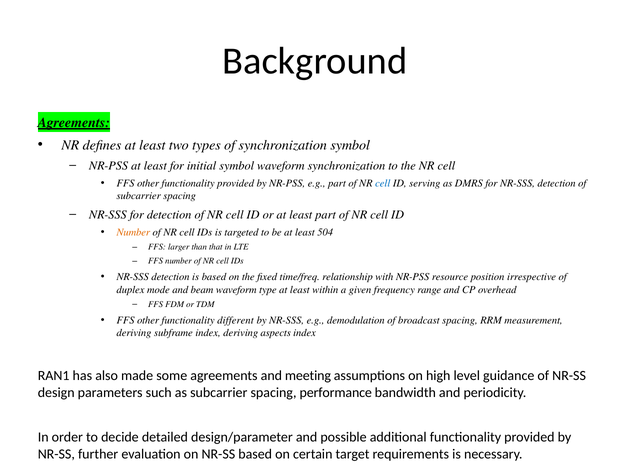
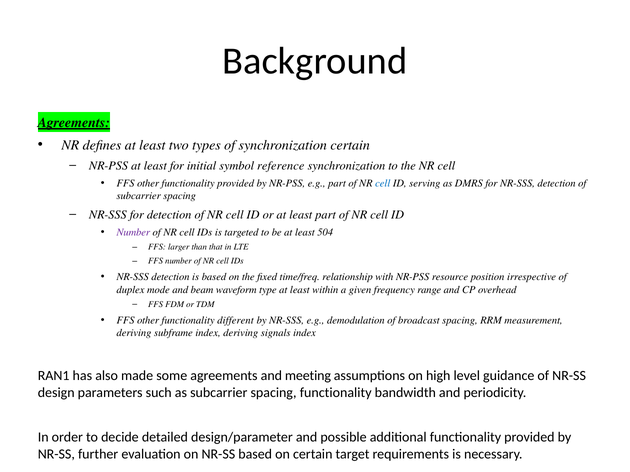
synchronization symbol: symbol -> certain (350, 145)
symbol waveform: waveform -> reference (281, 166)
Number colour: orange -> purple (133, 232)
aspects: aspects -> signals (276, 333)
spacing performance: performance -> functionality (336, 393)
